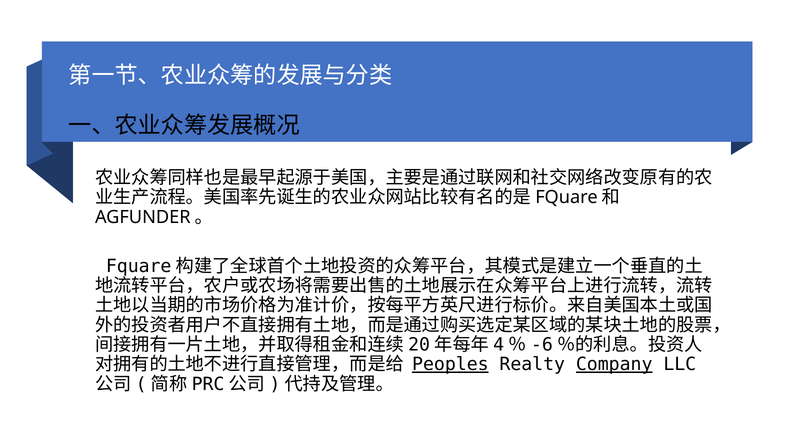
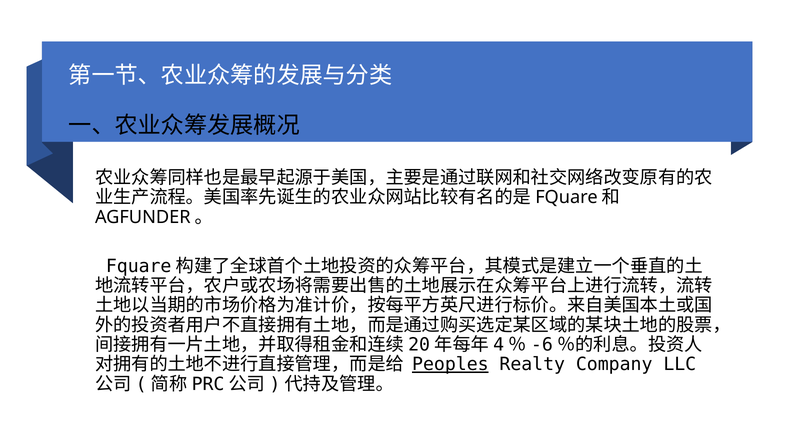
Company underline: present -> none (614, 364)
